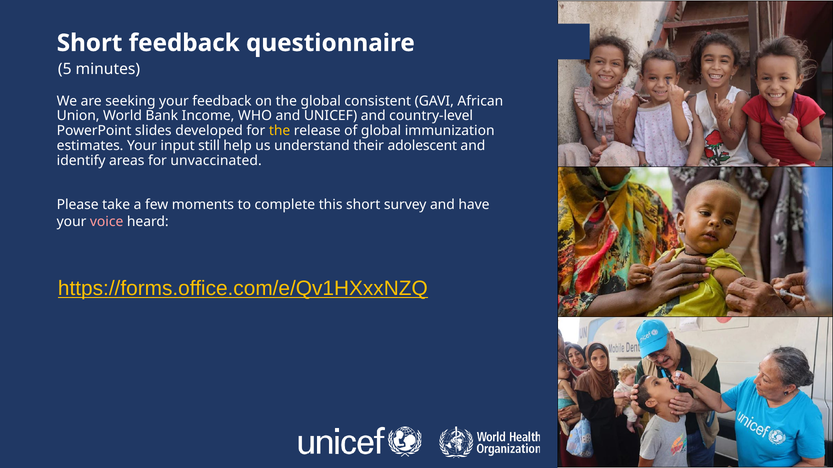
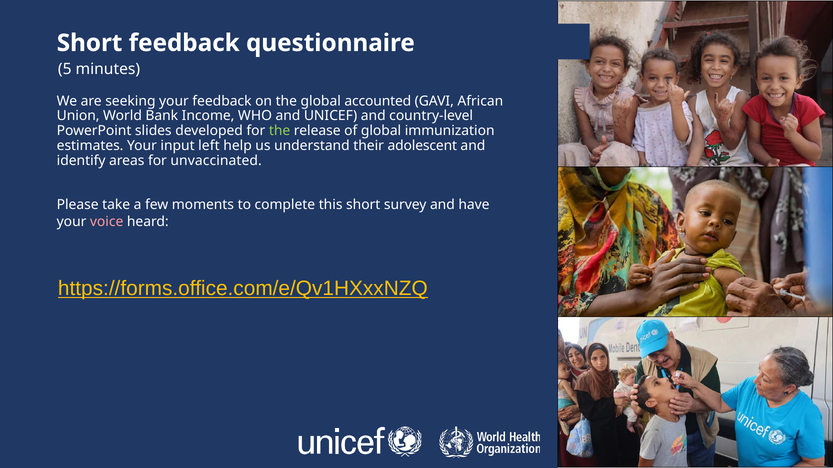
consistent: consistent -> accounted (378, 101)
the colour: yellow -> light green (280, 131)
still: still -> left (209, 146)
